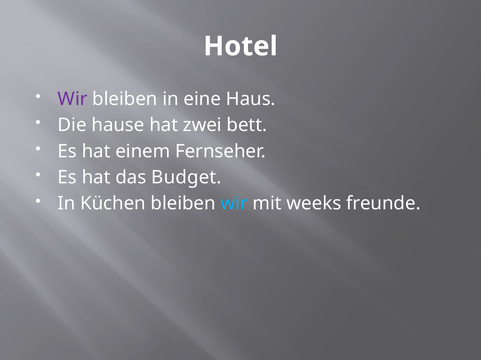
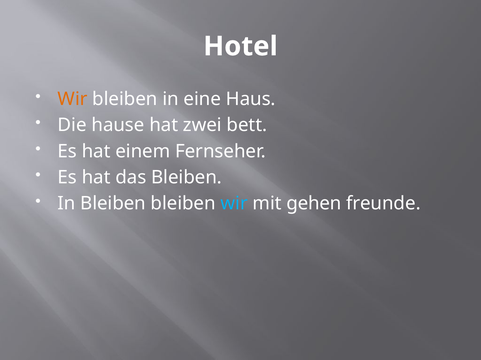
Wir colour: purple -> orange (73, 99)
das Budget: Budget -> Bleiben (187, 178)
In Küchen: Küchen -> Bleiben (113, 204)
weeks: weeks -> gehen (314, 204)
